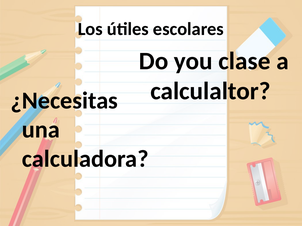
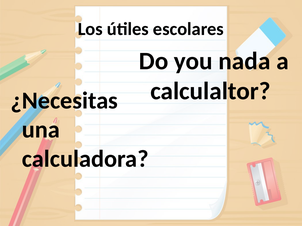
clase: clase -> nada (244, 61)
